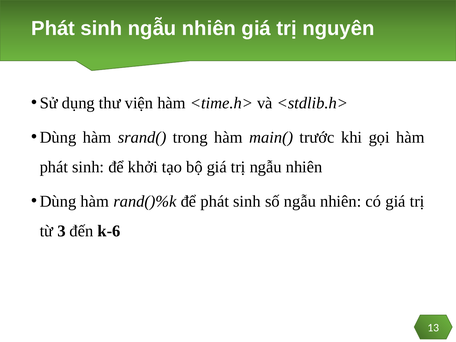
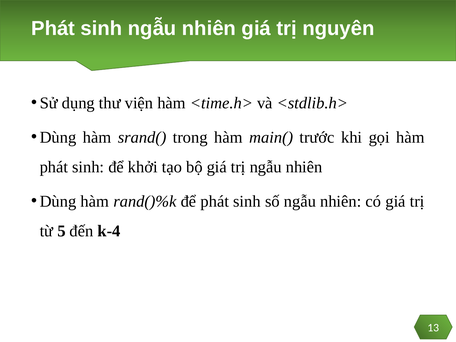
3: 3 -> 5 (61, 231)
k-6: k-6 -> k-4 (109, 231)
